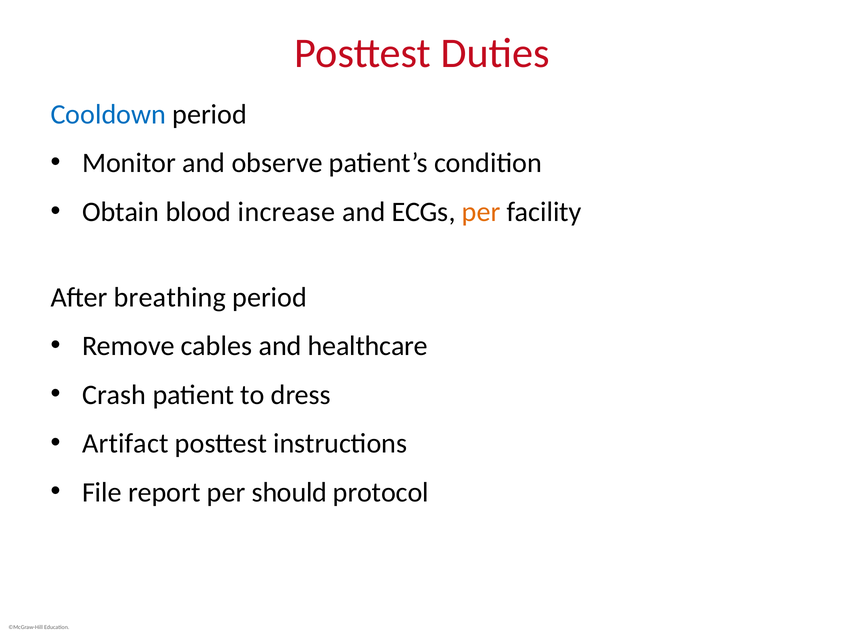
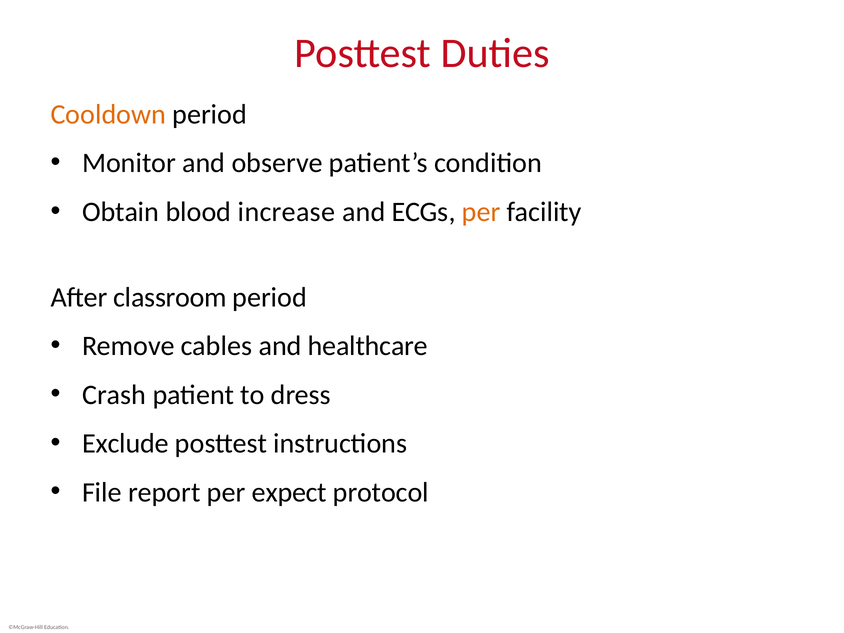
Cooldown colour: blue -> orange (108, 114)
breathing: breathing -> classroom (170, 297)
Artifact: Artifact -> Exclude (125, 444)
should: should -> expect (289, 492)
